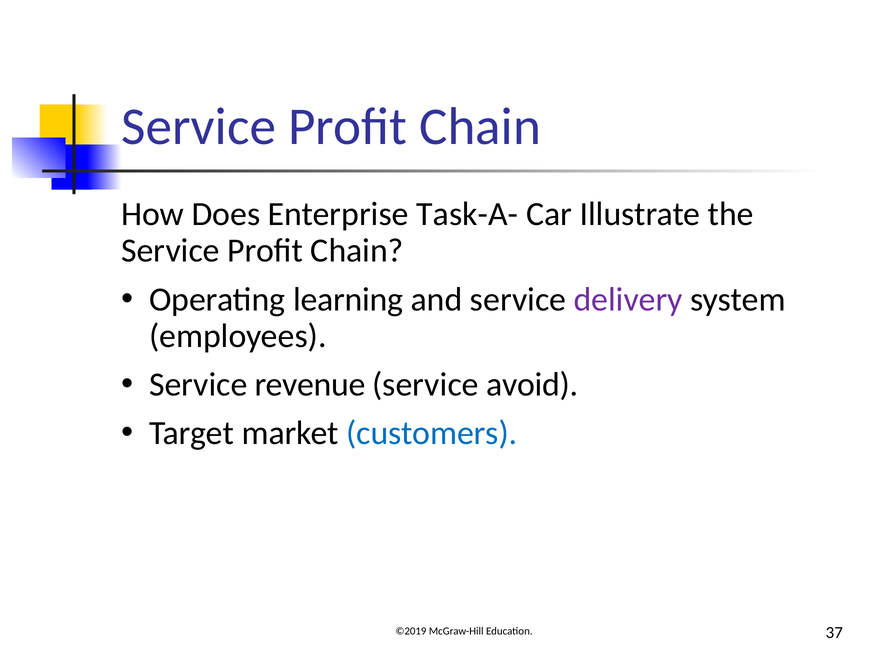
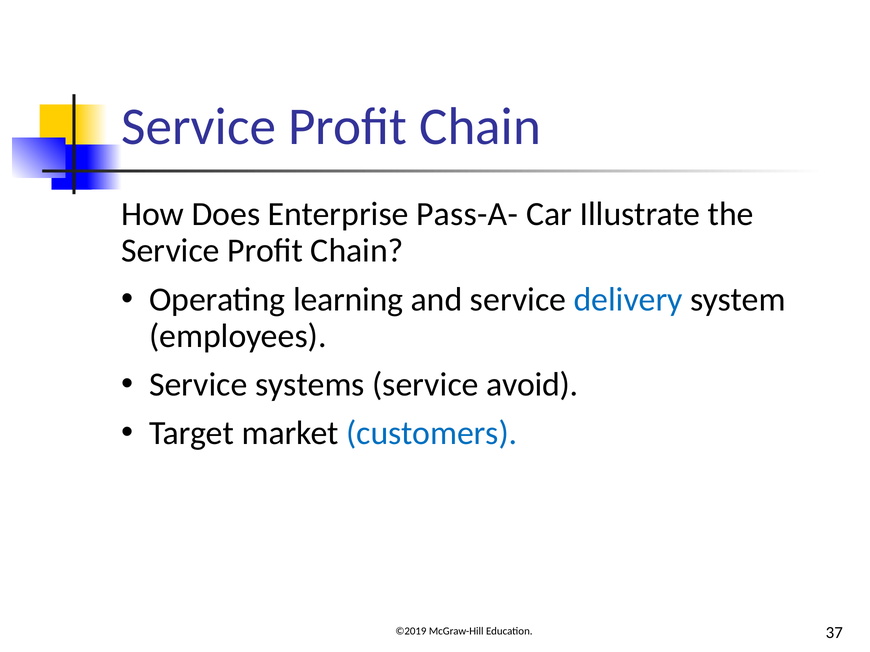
Task-A-: Task-A- -> Pass-A- (467, 214)
delivery colour: purple -> blue (628, 300)
revenue: revenue -> systems (310, 385)
